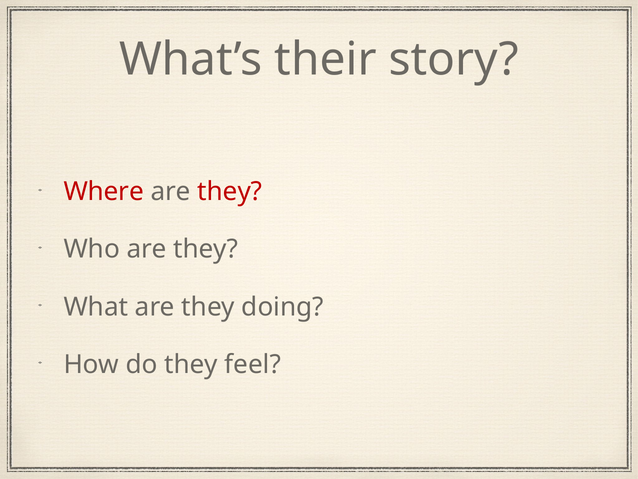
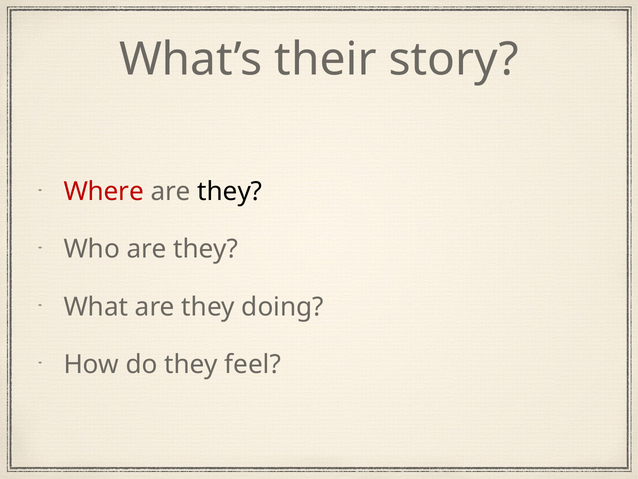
they colour: red -> black (230, 191)
